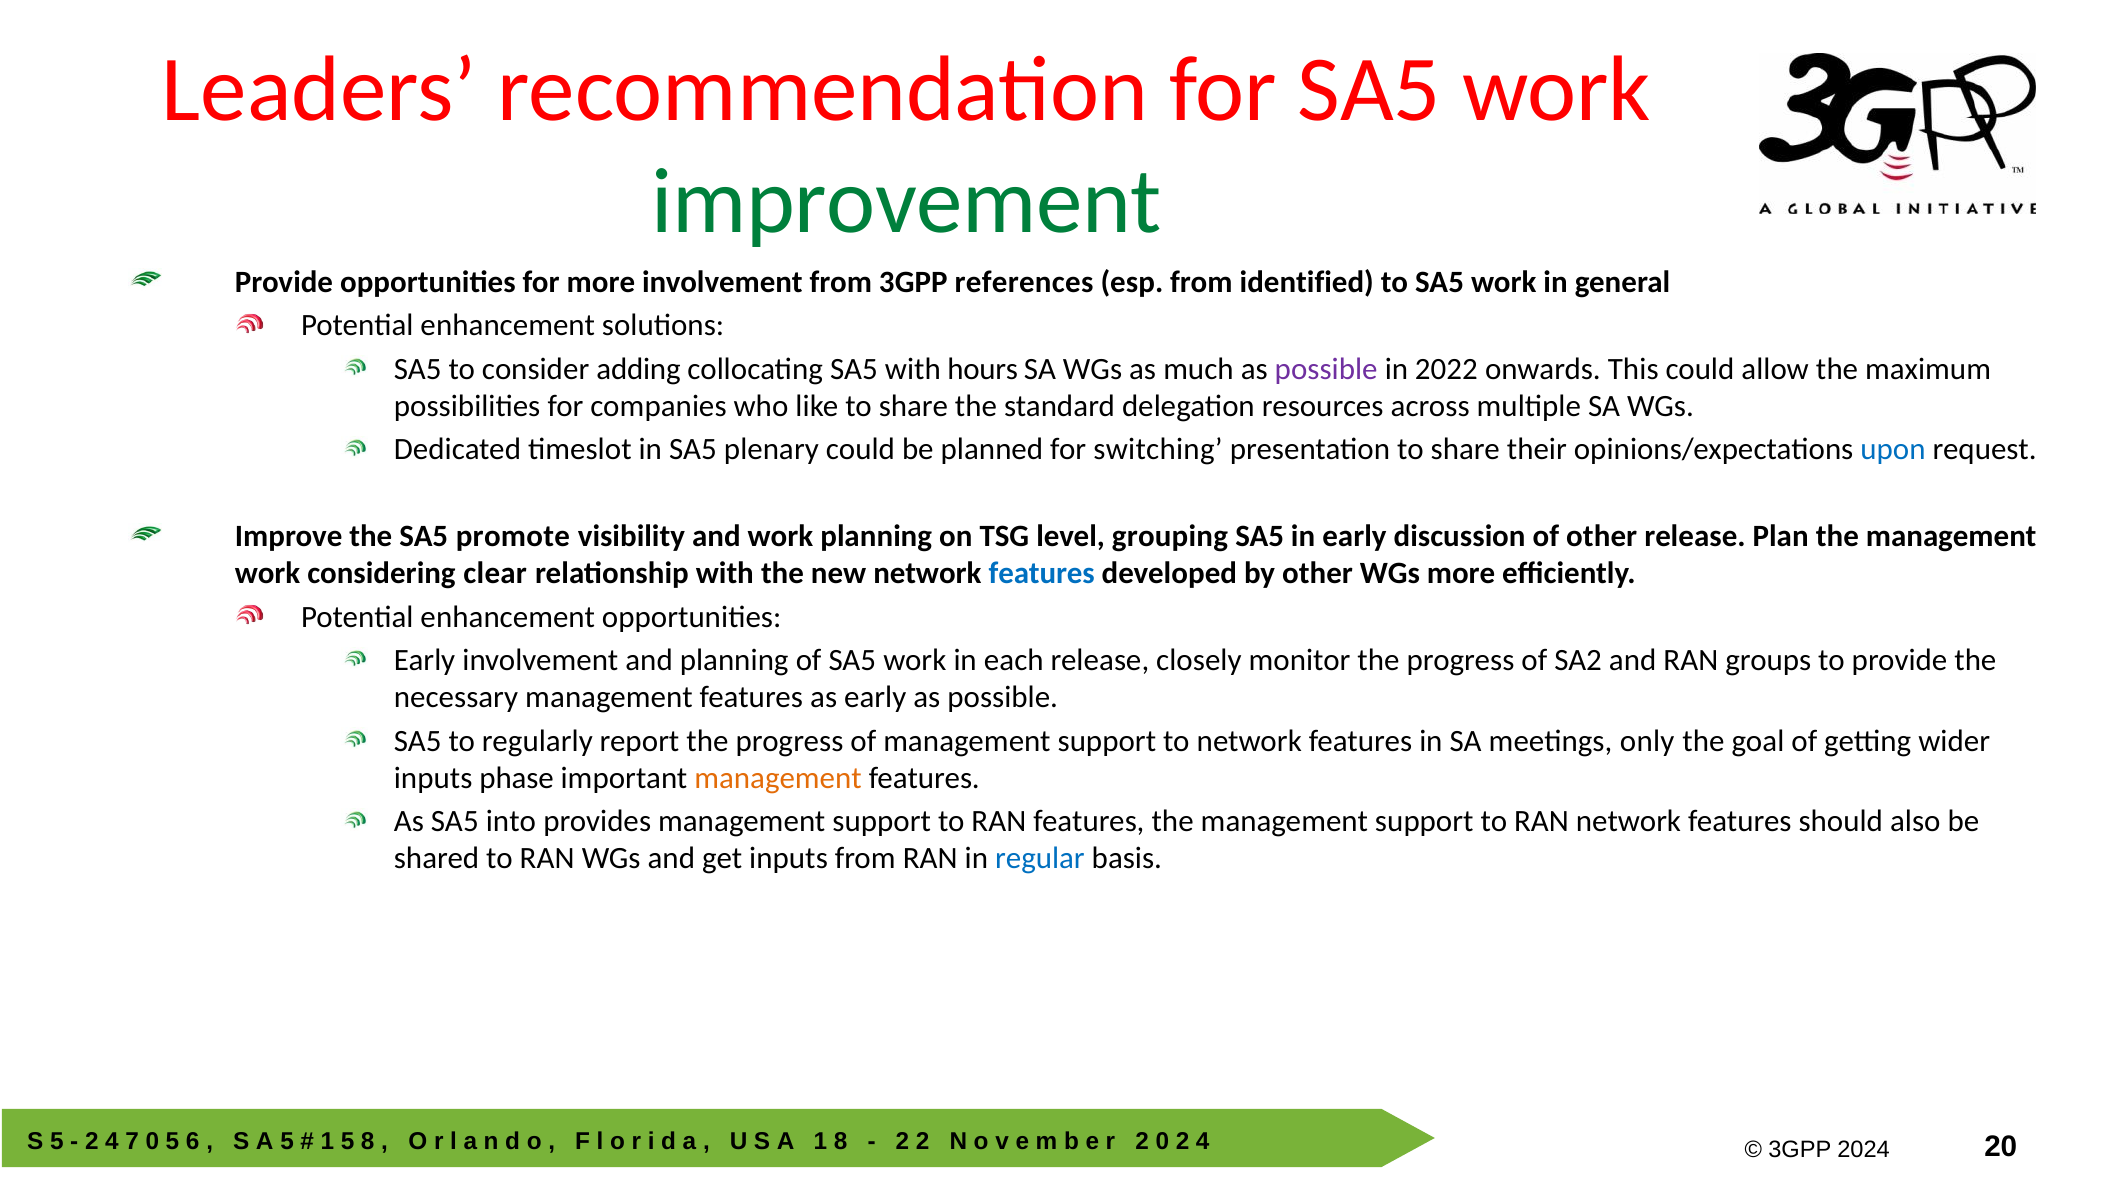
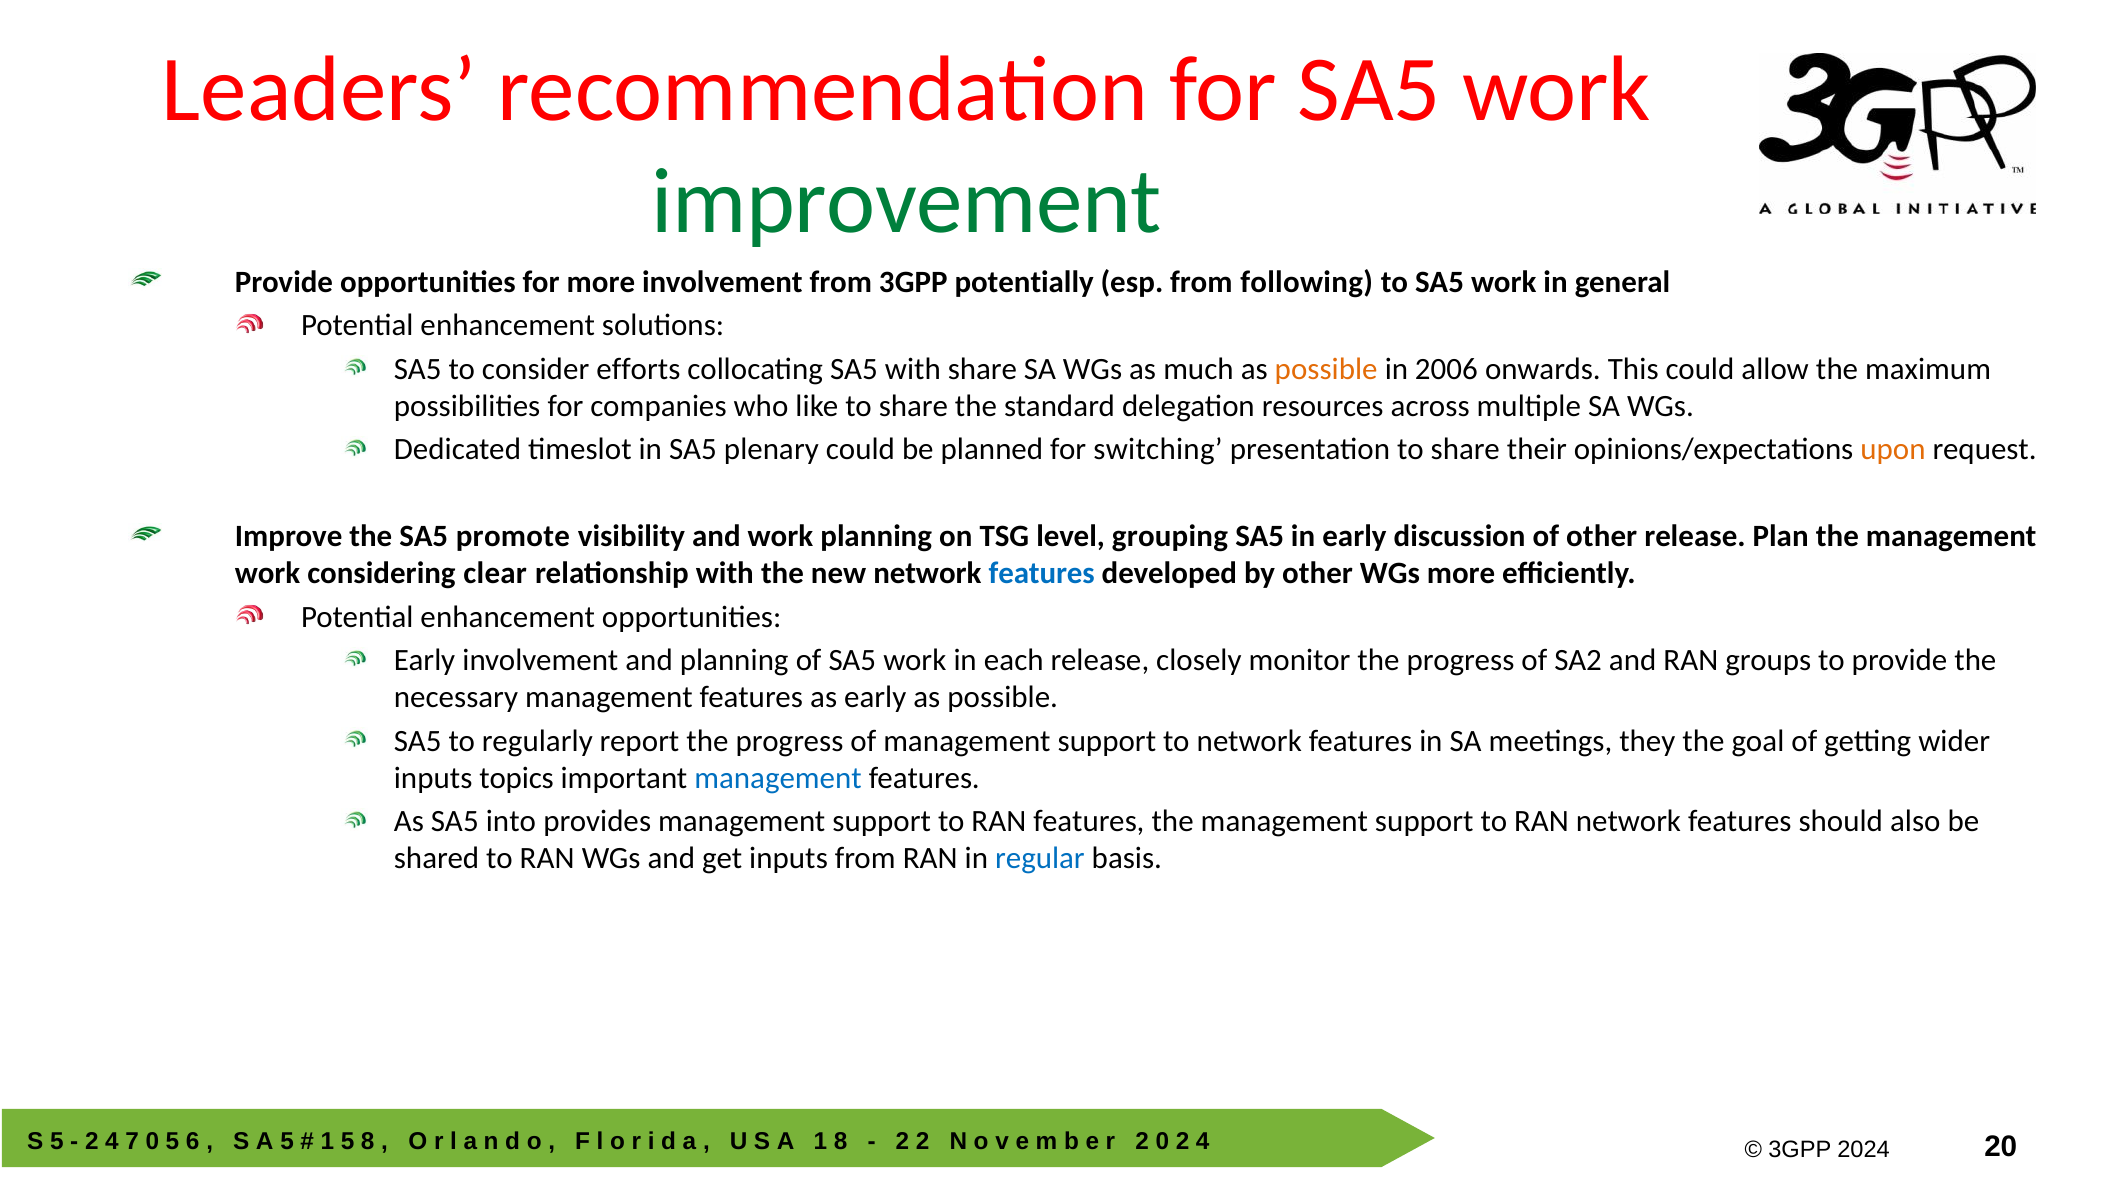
references: references -> potentially (1024, 282)
identified: identified -> following (1307, 282)
adding: adding -> efforts (638, 369)
with hours: hours -> share (982, 369)
possible colour: purple -> orange (1326, 369)
2022: 2022 -> 2006 (1446, 369)
upon colour: blue -> orange (1893, 449)
only: only -> they (1647, 741)
phase: phase -> topics (517, 778)
management colour: orange -> blue (778, 778)
